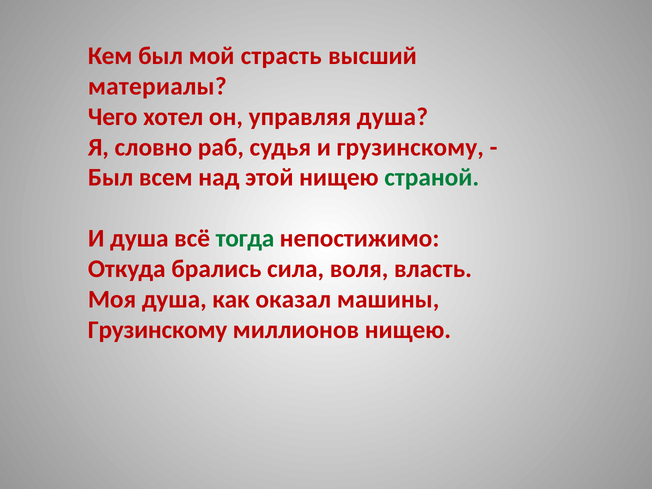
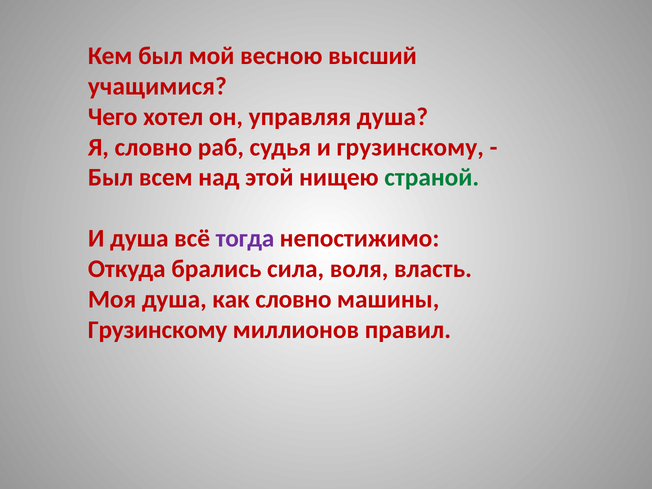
страсть: страсть -> весною (281, 56)
материалы: материалы -> учащимися (157, 86)
тогда colour: green -> purple (245, 238)
как оказал: оказал -> словно (293, 299)
миллионов нищею: нищею -> правил (408, 330)
